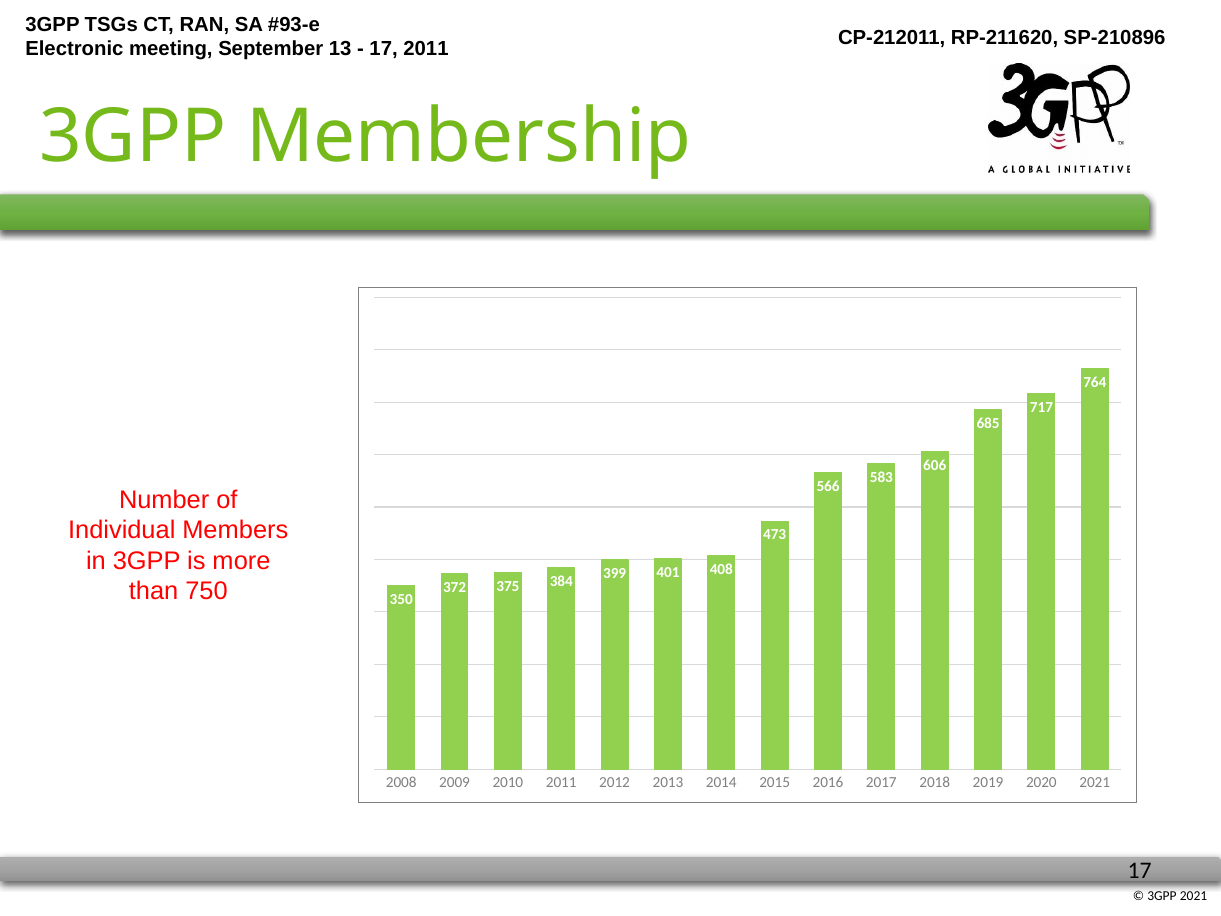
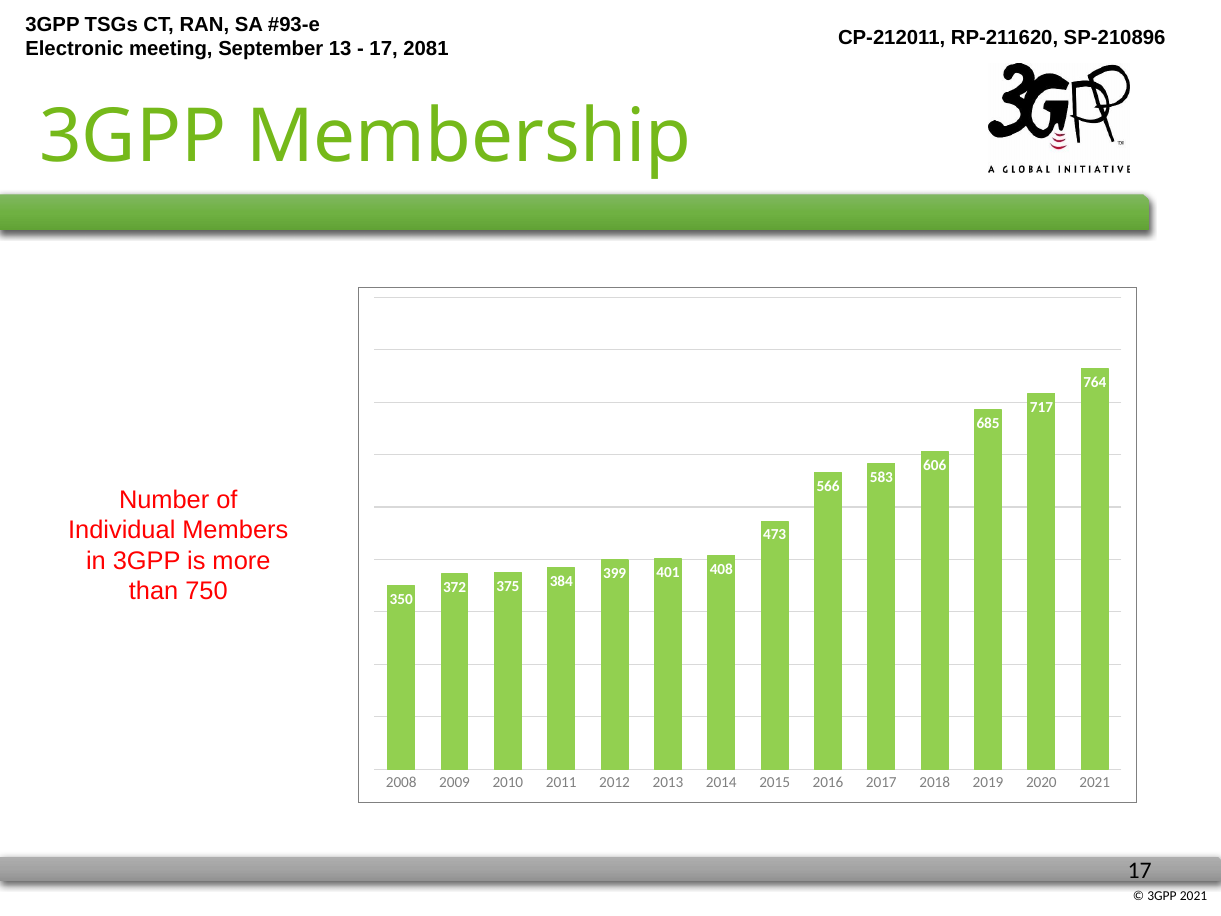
2011: 2011 -> 2081 (426, 49)
